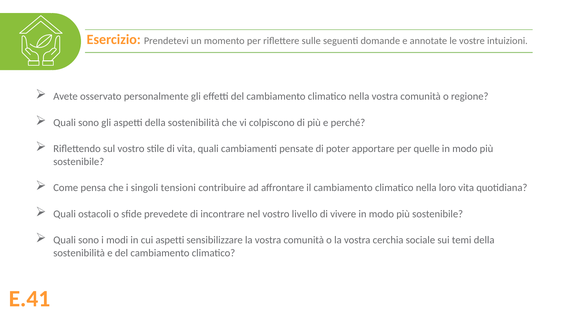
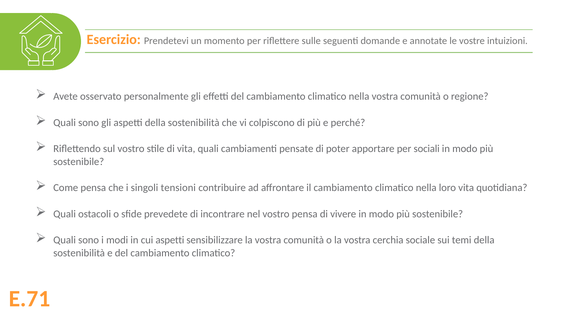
quelle: quelle -> sociali (427, 149)
vostro livello: livello -> pensa (305, 214)
E.41: E.41 -> E.71 (30, 298)
